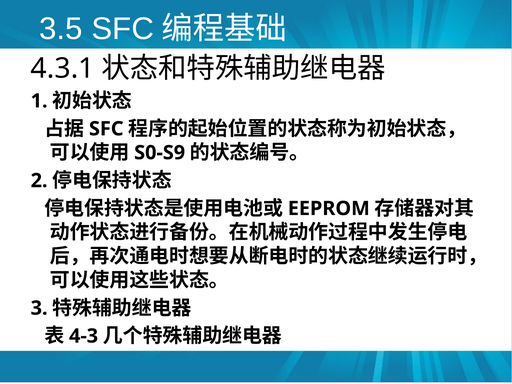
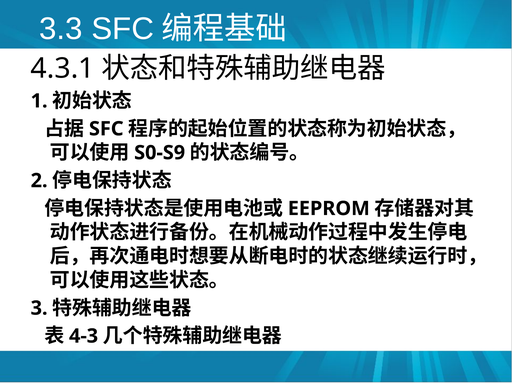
3.5: 3.5 -> 3.3 (61, 29)
